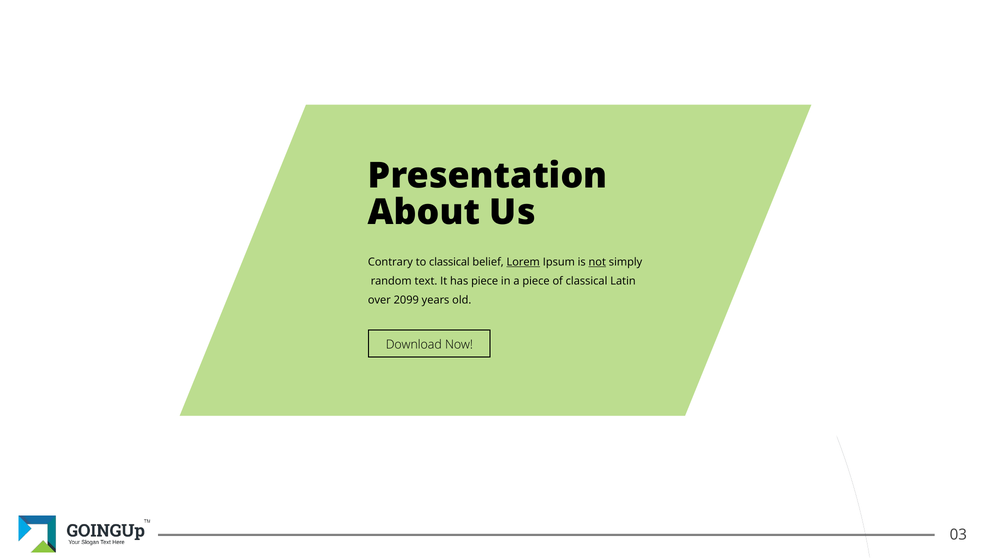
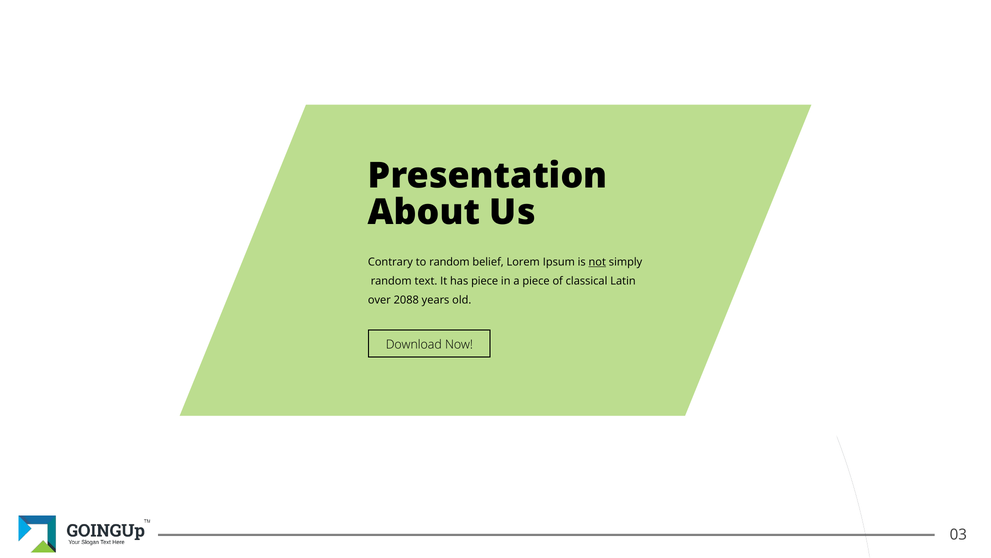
to classical: classical -> random (449, 262)
Lorem underline: present -> none (523, 262)
2099: 2099 -> 2088 (406, 300)
